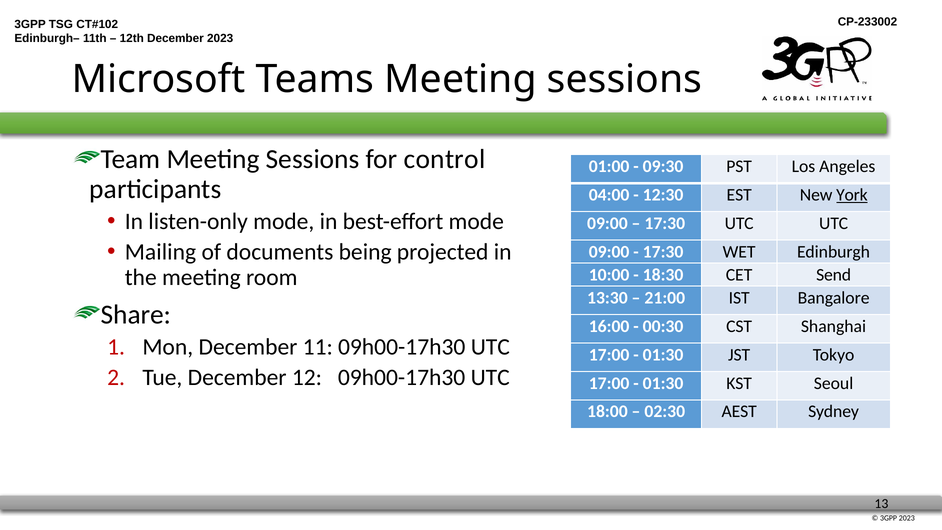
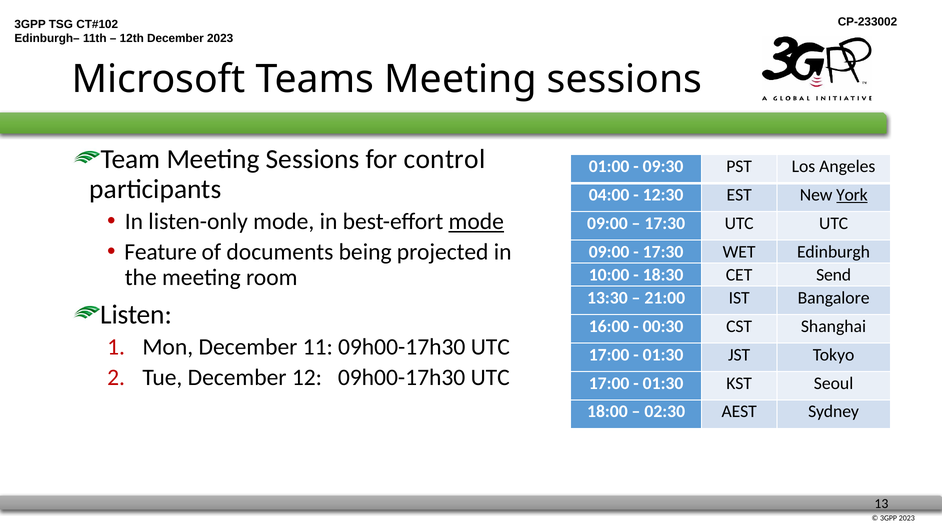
mode underline: none -> present (476, 221)
Mailing: Mailing -> Feature (161, 252)
Share: Share -> Listen (136, 314)
